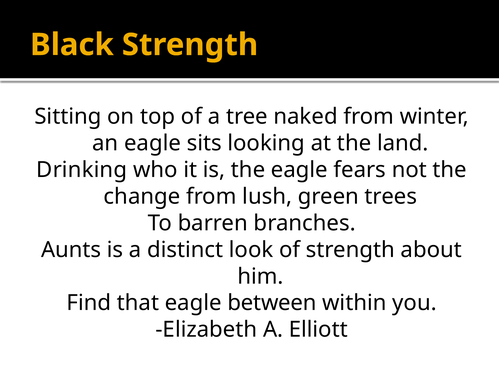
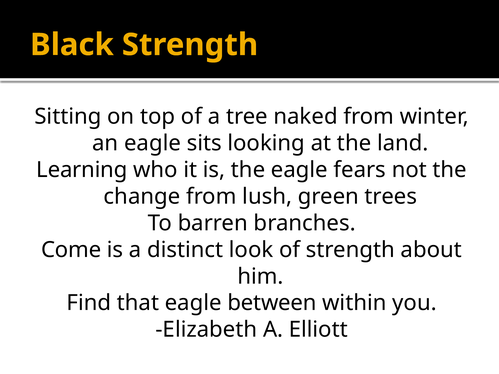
Drinking: Drinking -> Learning (82, 170)
Aunts: Aunts -> Come (71, 250)
